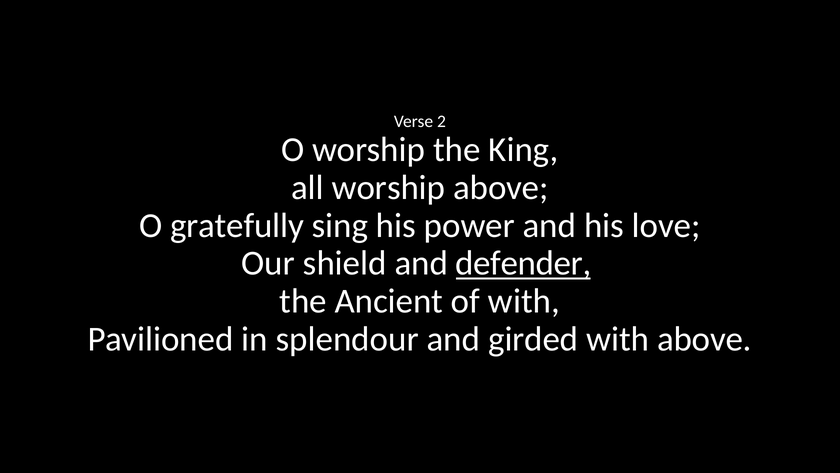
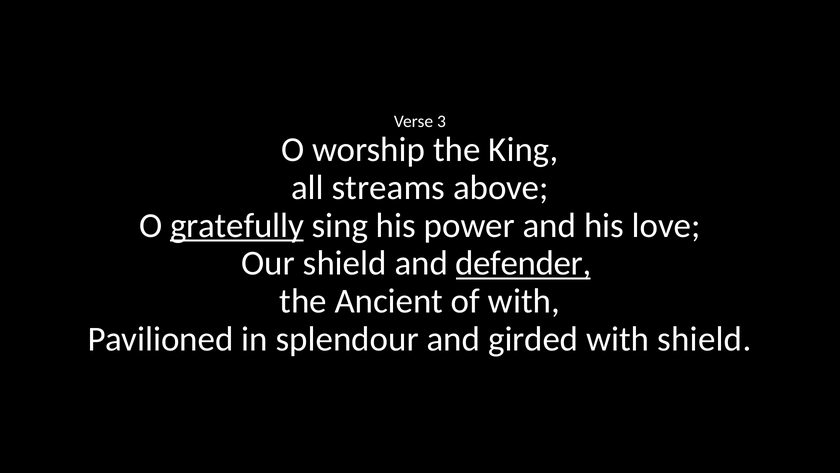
2: 2 -> 3 (442, 121)
all worship: worship -> streams (388, 187)
gratefully underline: none -> present (237, 225)
with above: above -> shield (704, 339)
